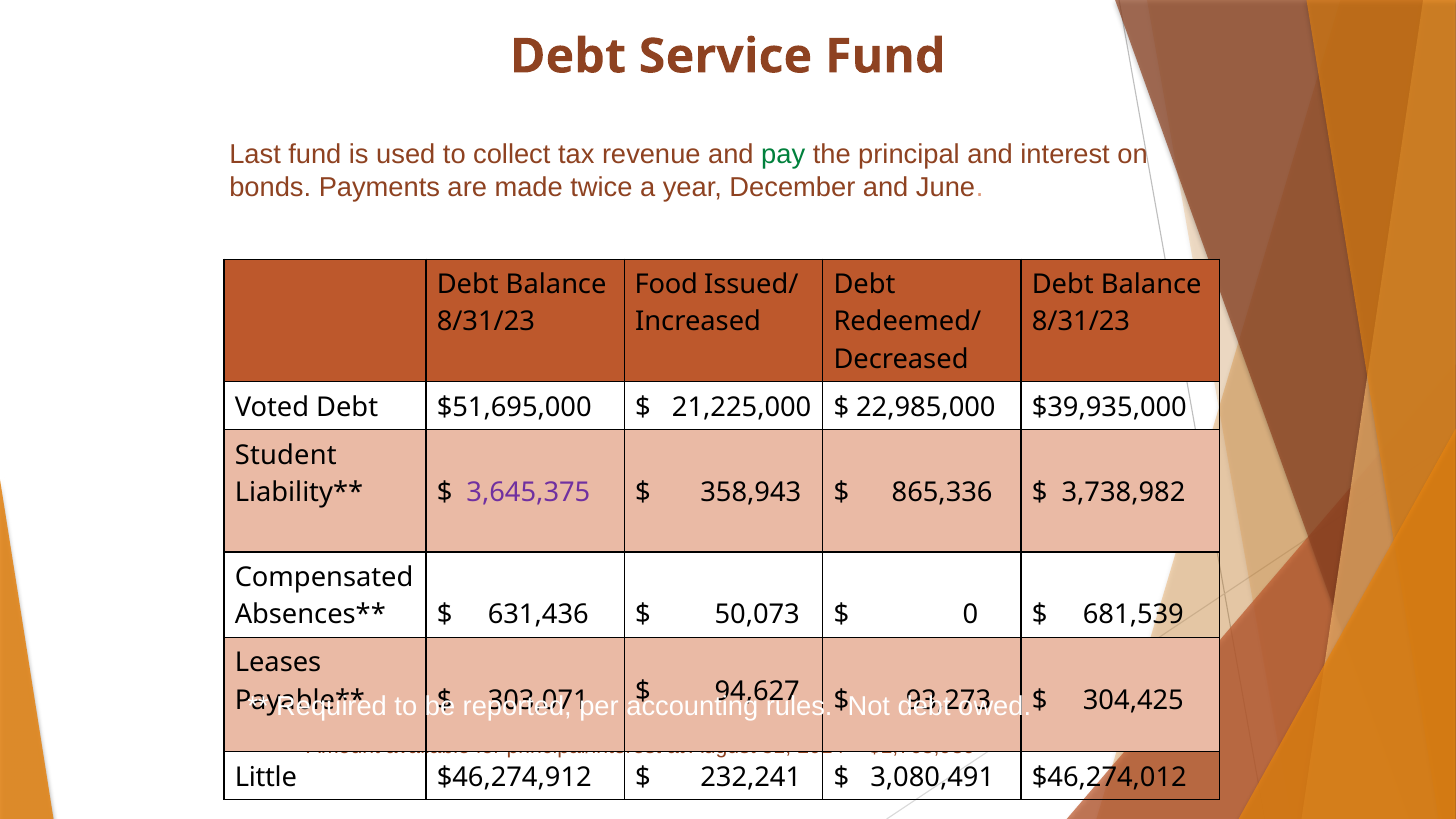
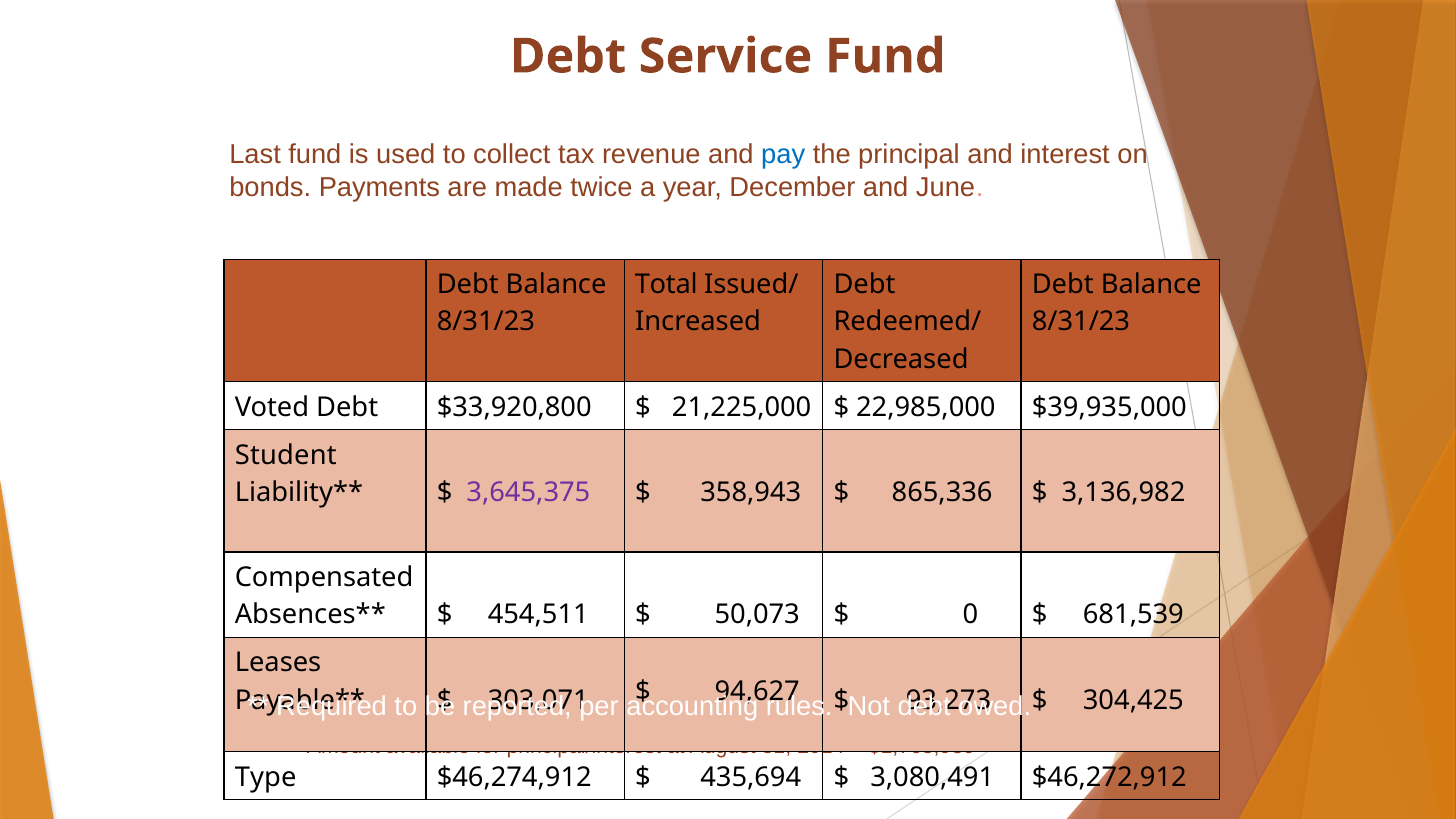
pay colour: green -> blue (783, 155)
Food: Food -> Total (666, 285)
$51,695,000: $51,695,000 -> $33,920,800 (514, 407)
3,738,982: 3,738,982 -> 3,136,982 (1124, 492)
631,436: 631,436 -> 454,511 (538, 615)
Little: Little -> Type (266, 777)
232,241: 232,241 -> 435,694 (751, 777)
$46,274,012: $46,274,012 -> $46,272,912 (1109, 777)
